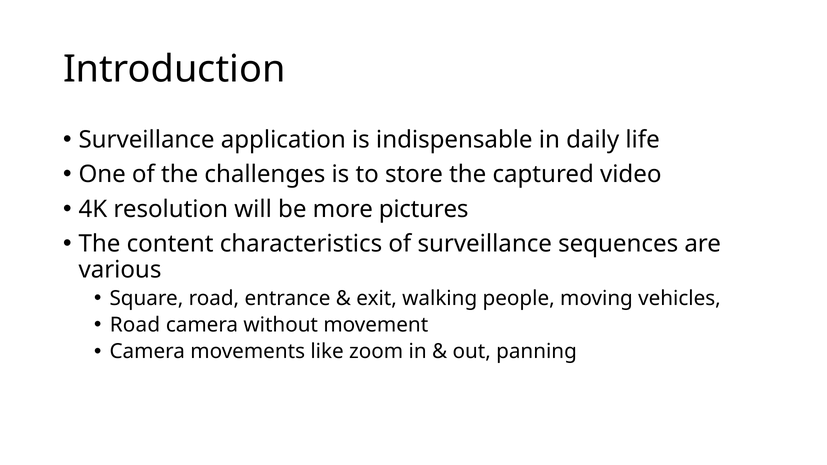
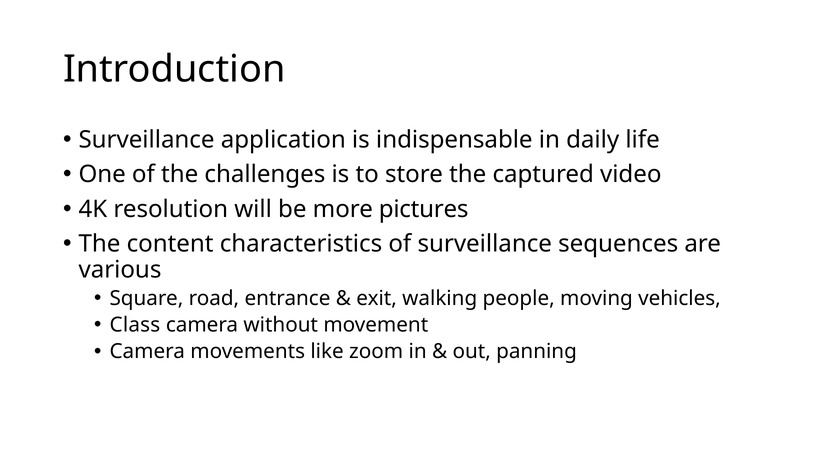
Road: Road -> Class (135, 325)
